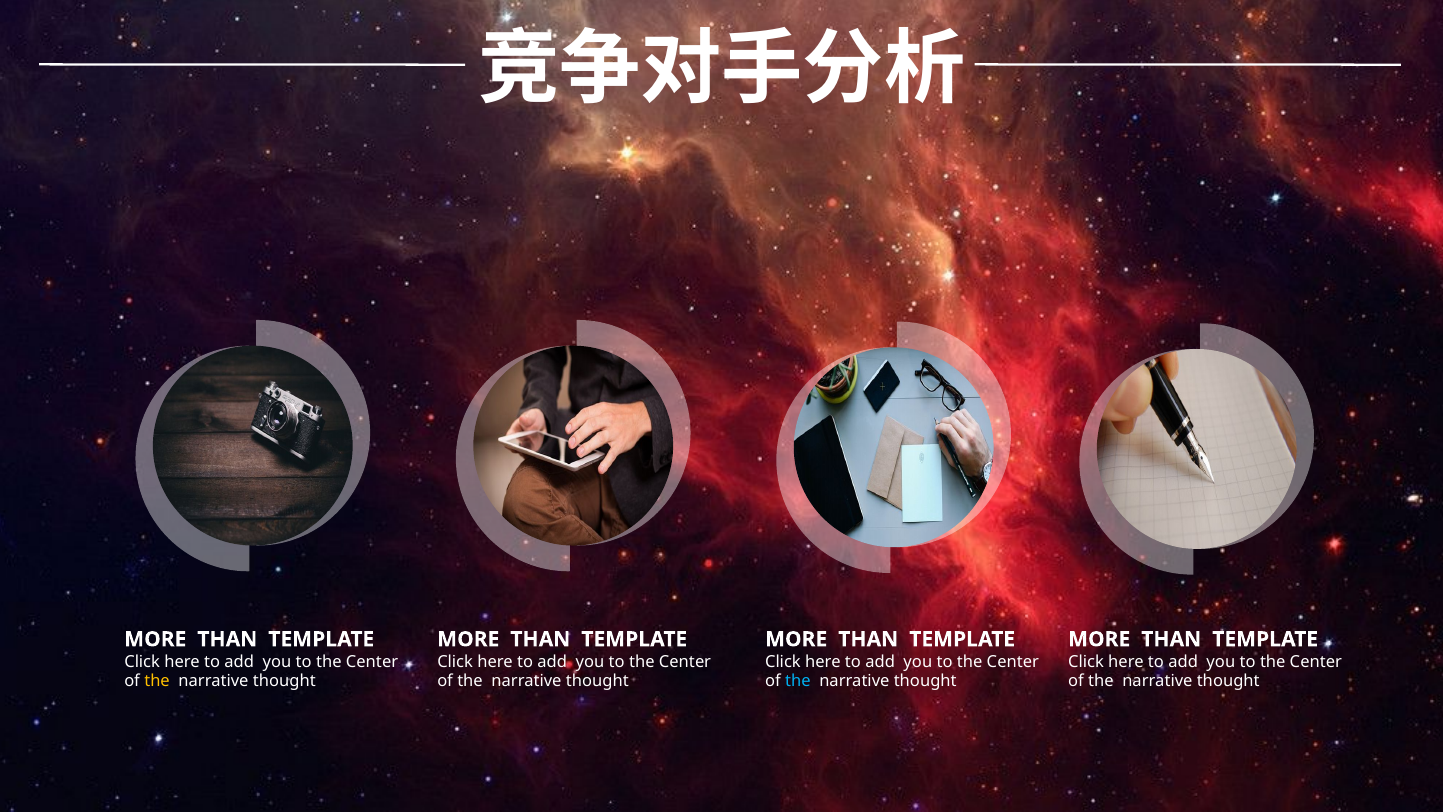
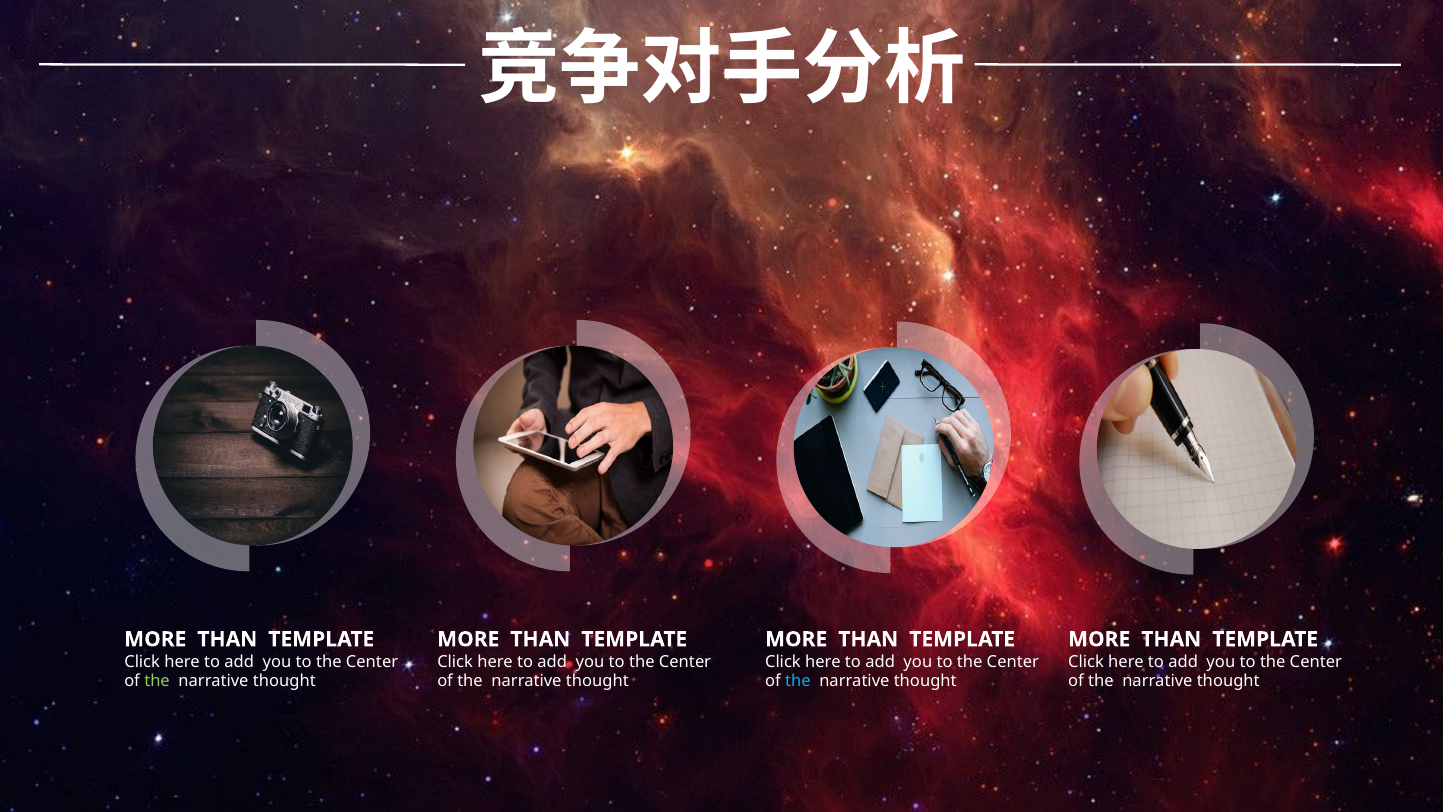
the colour: yellow -> light green (157, 681)
